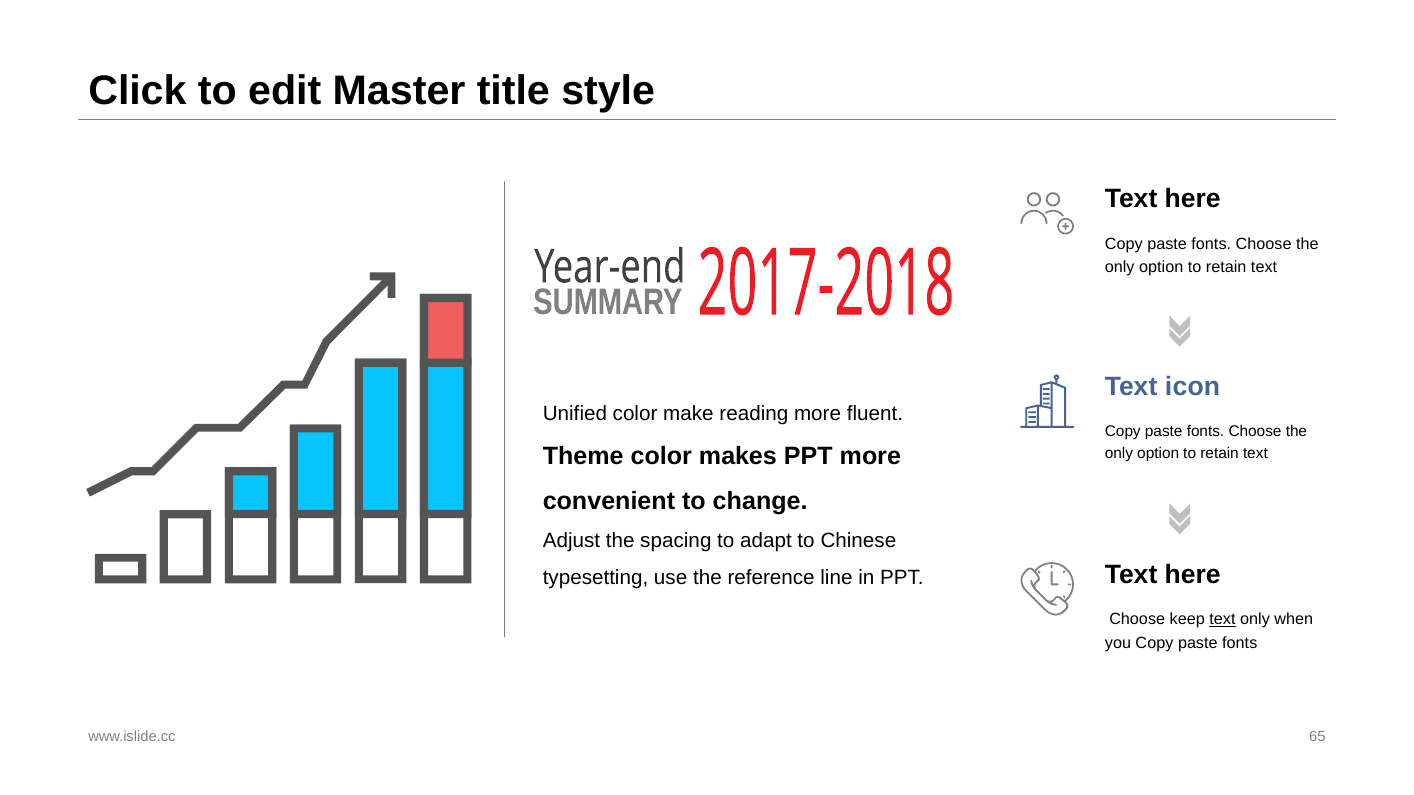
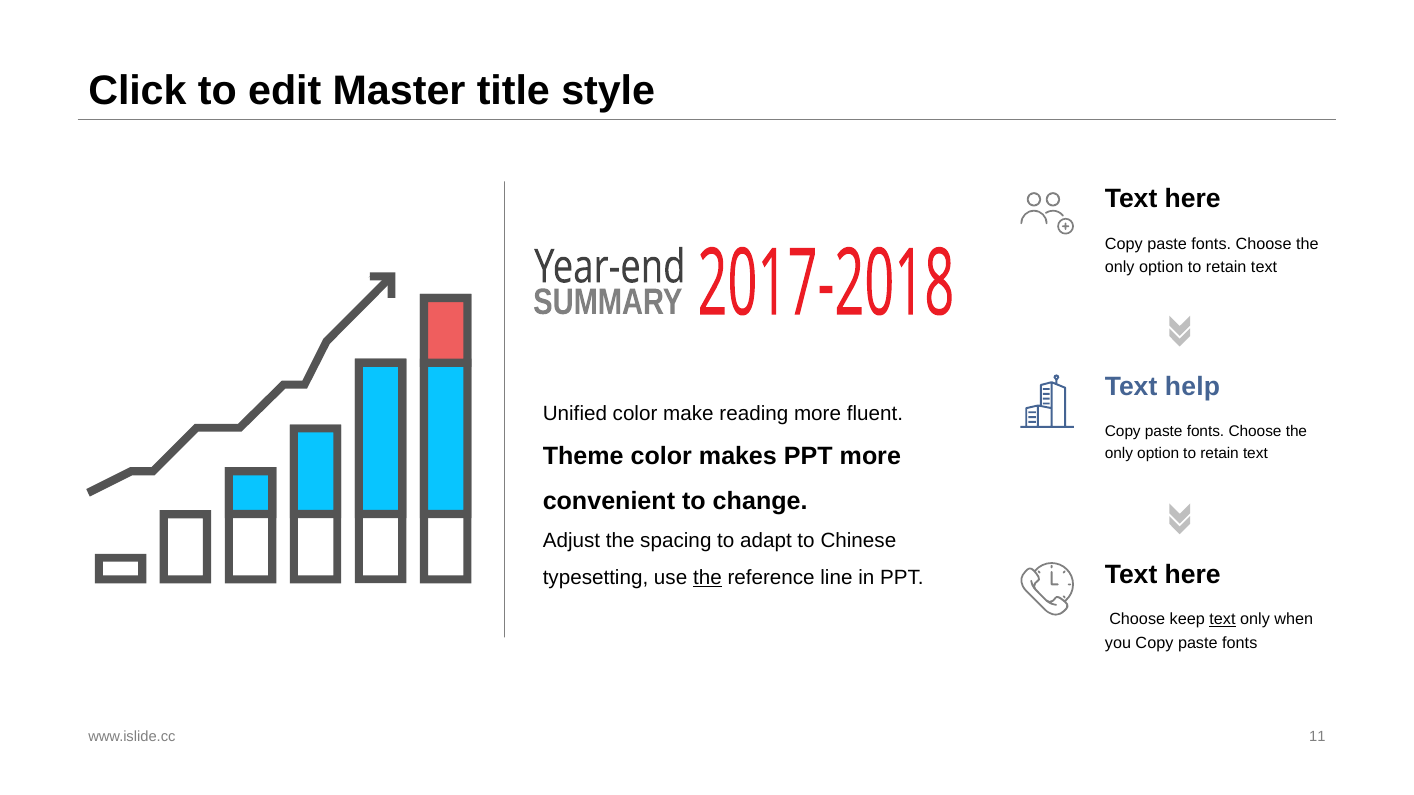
icon: icon -> help (1193, 387)
the underline: none -> present (707, 578)
65: 65 -> 11 (1317, 737)
